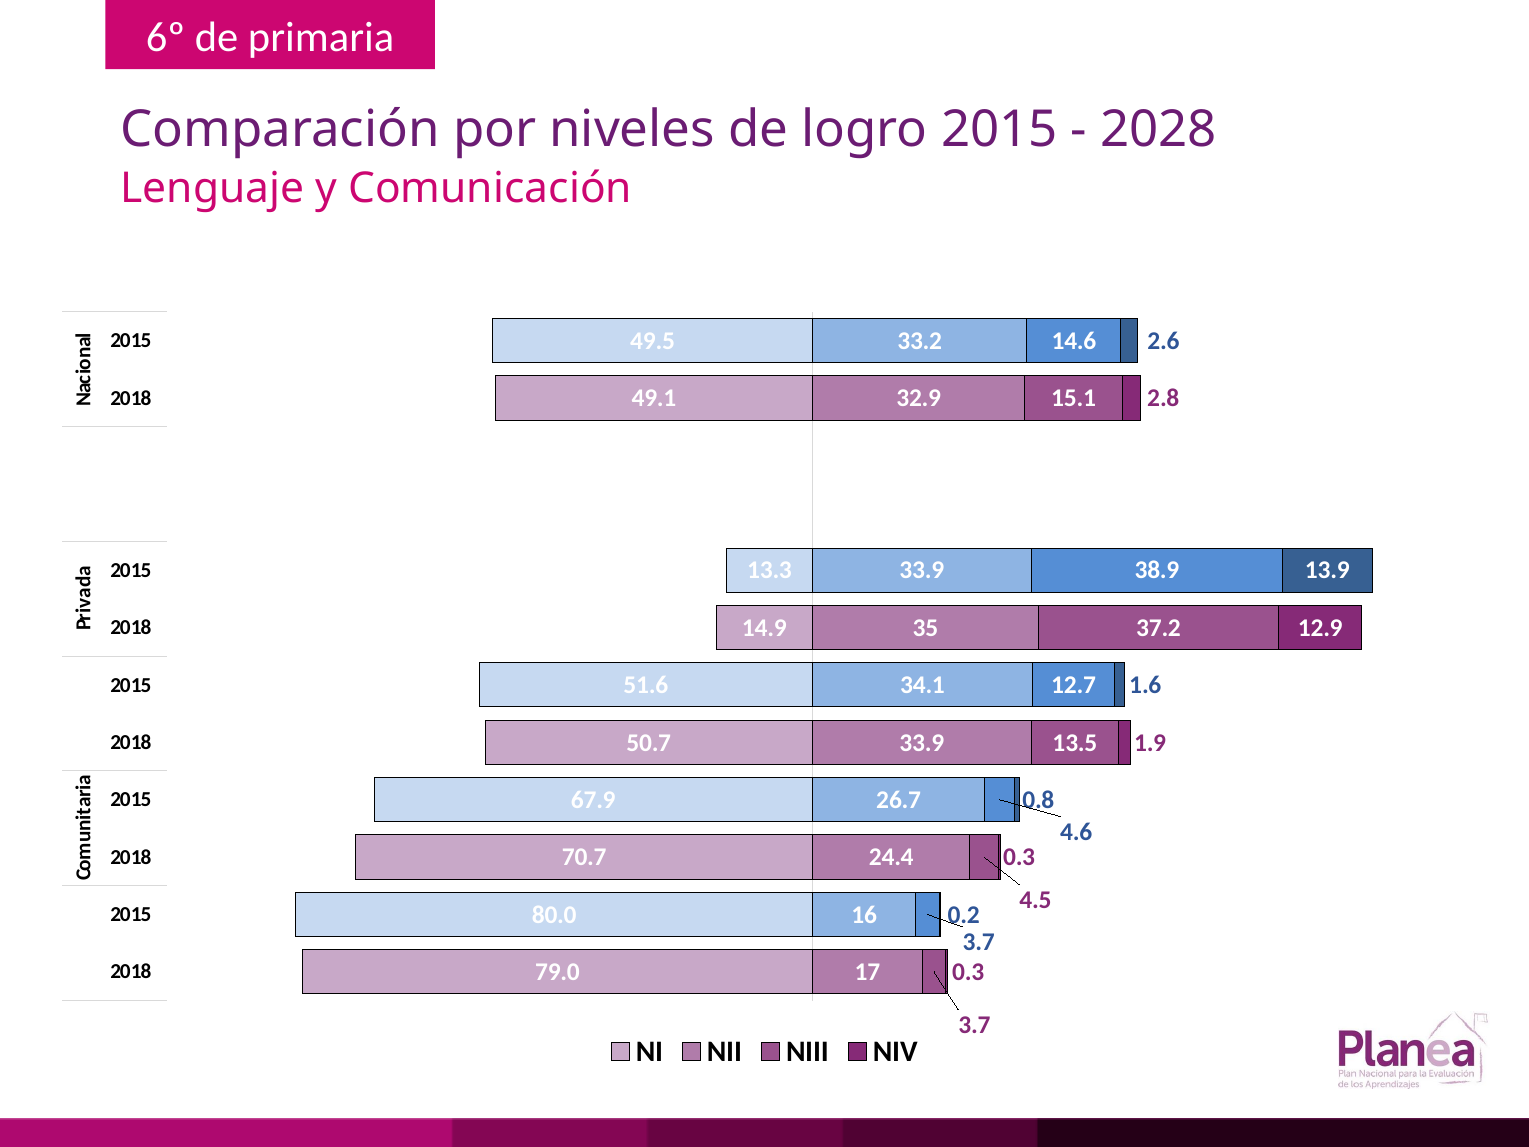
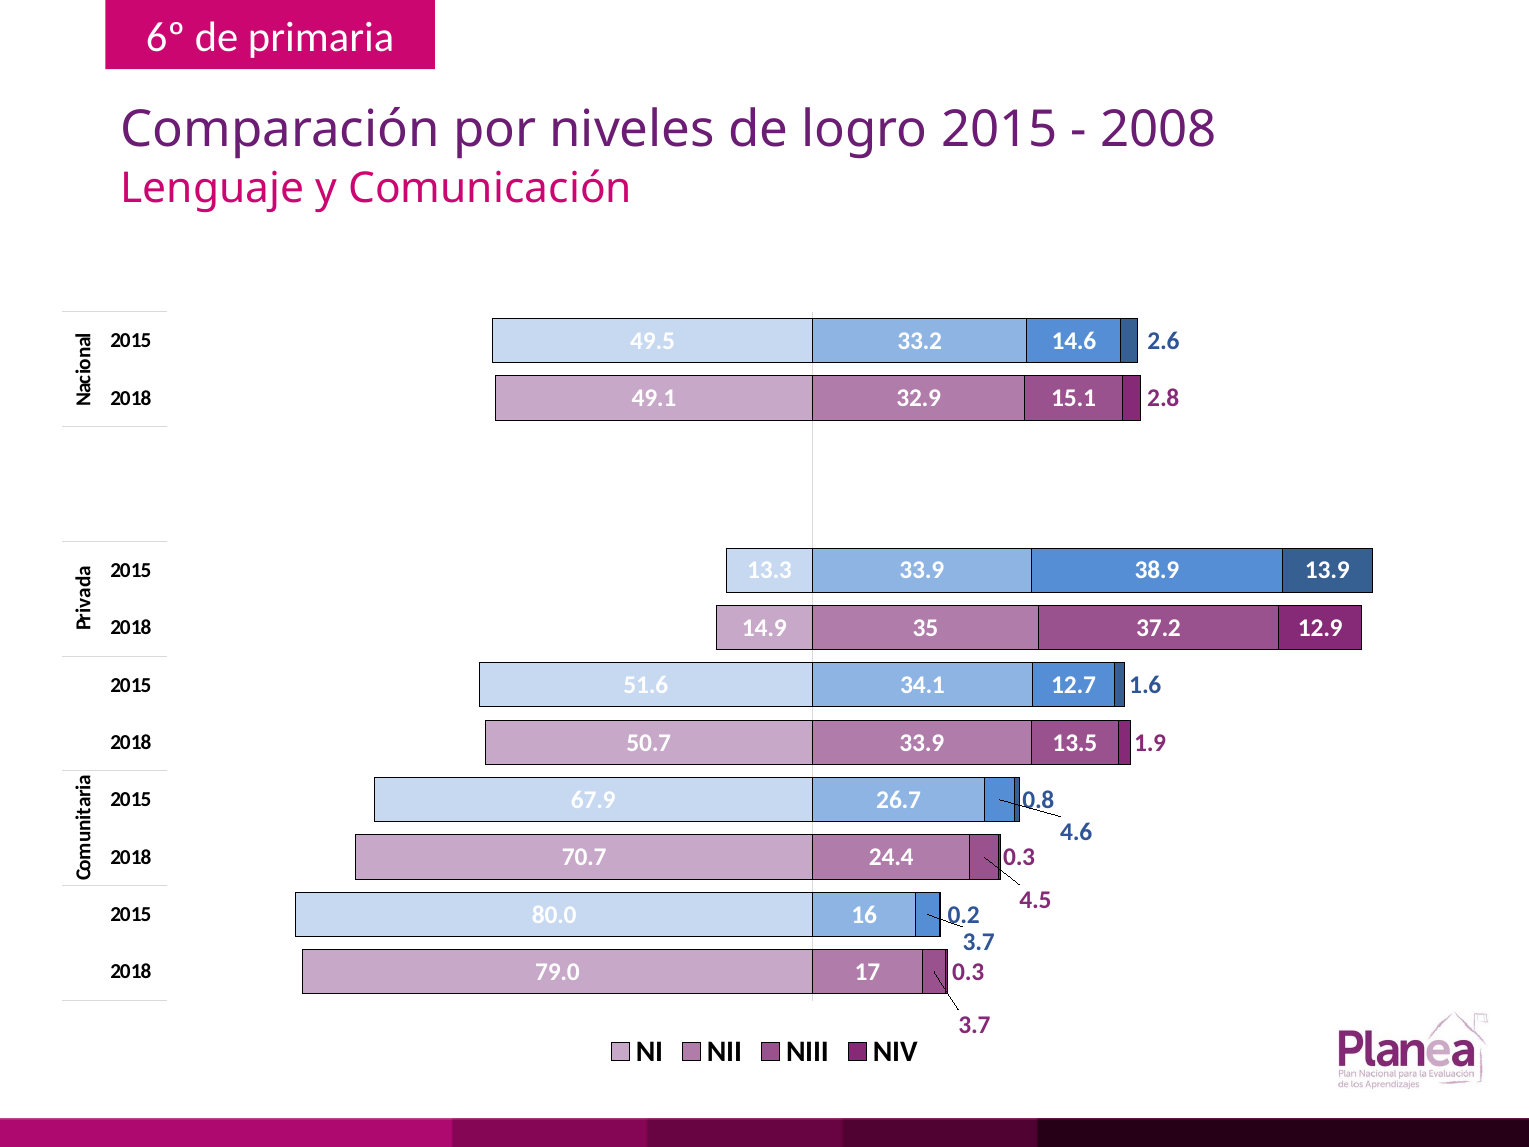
2028: 2028 -> 2008 (1159, 130)
